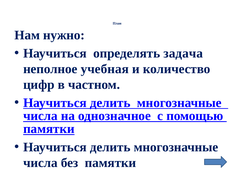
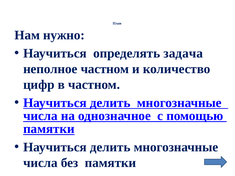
неполное учебная: учебная -> частном (105, 69)
